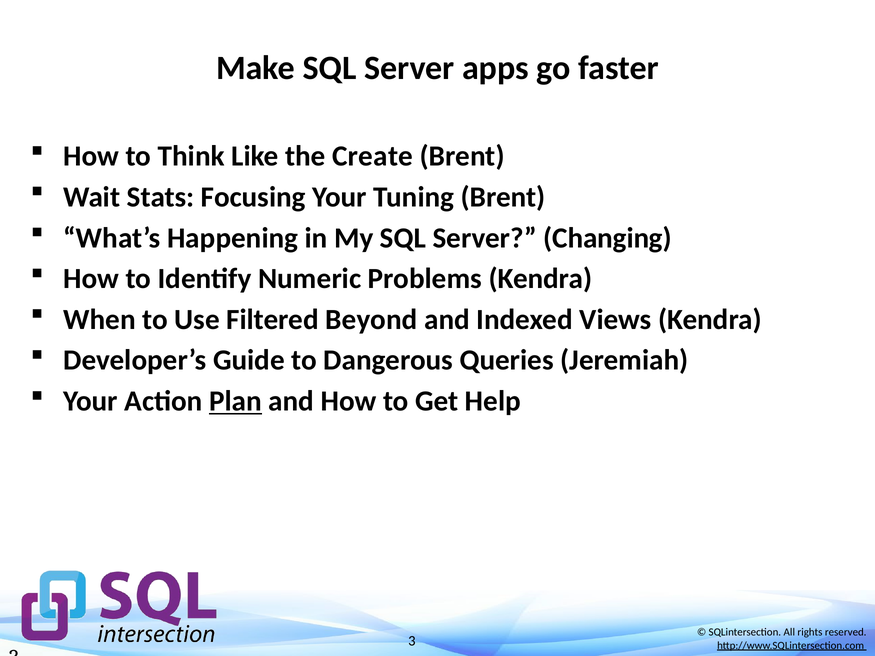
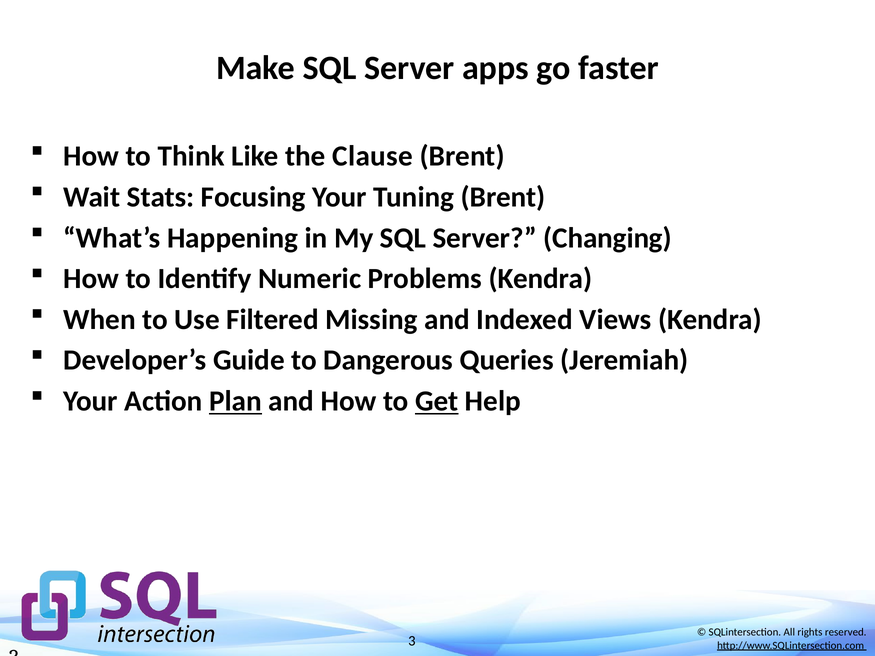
Create: Create -> Clause (373, 156)
Beyond: Beyond -> Missing (371, 320)
Get underline: none -> present (437, 401)
